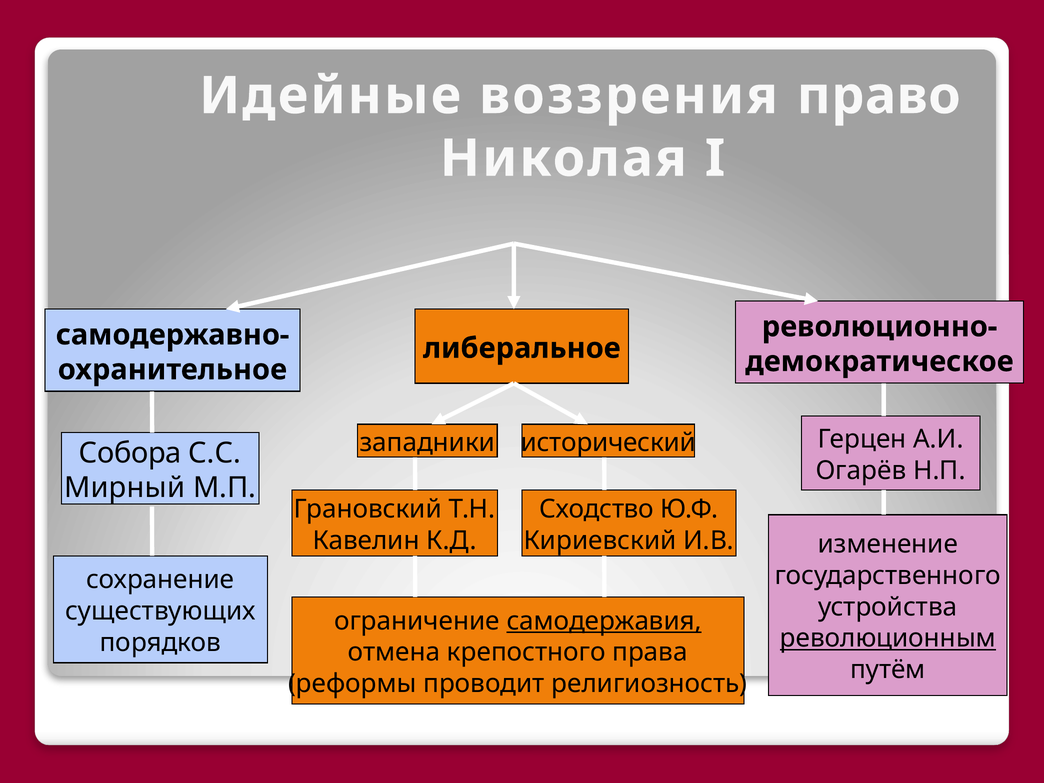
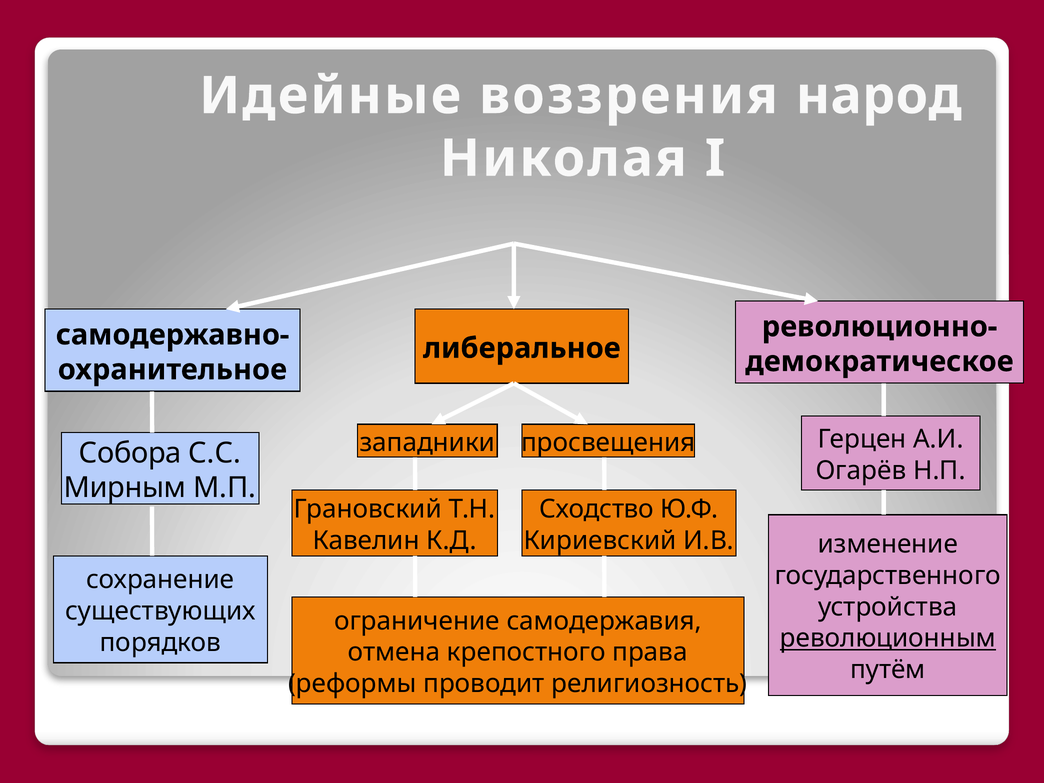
право: право -> народ (879, 96)
исторический: исторический -> просвещения (608, 442)
Мирный: Мирный -> Мирным (125, 488)
самодержавия underline: present -> none (604, 621)
